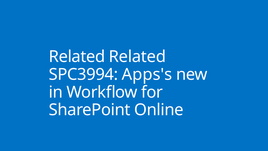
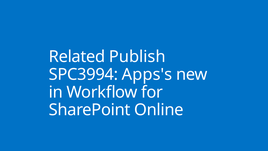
Related Related: Related -> Publish (137, 57)
